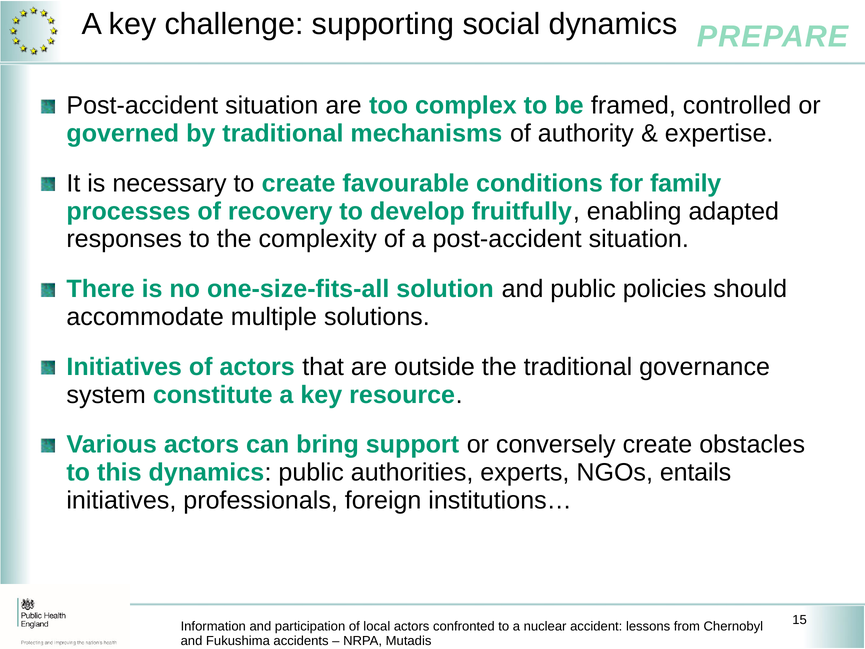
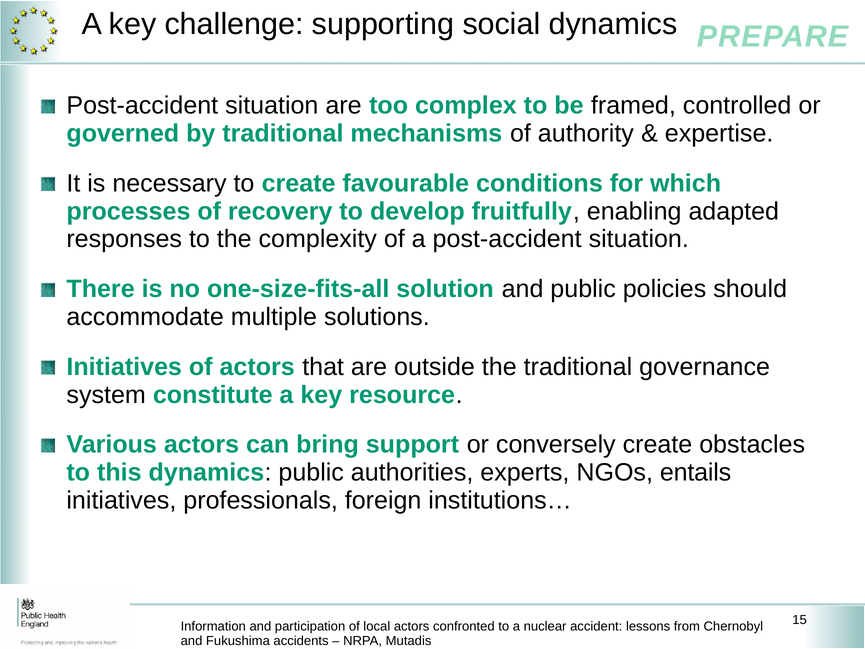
family: family -> which (686, 183)
